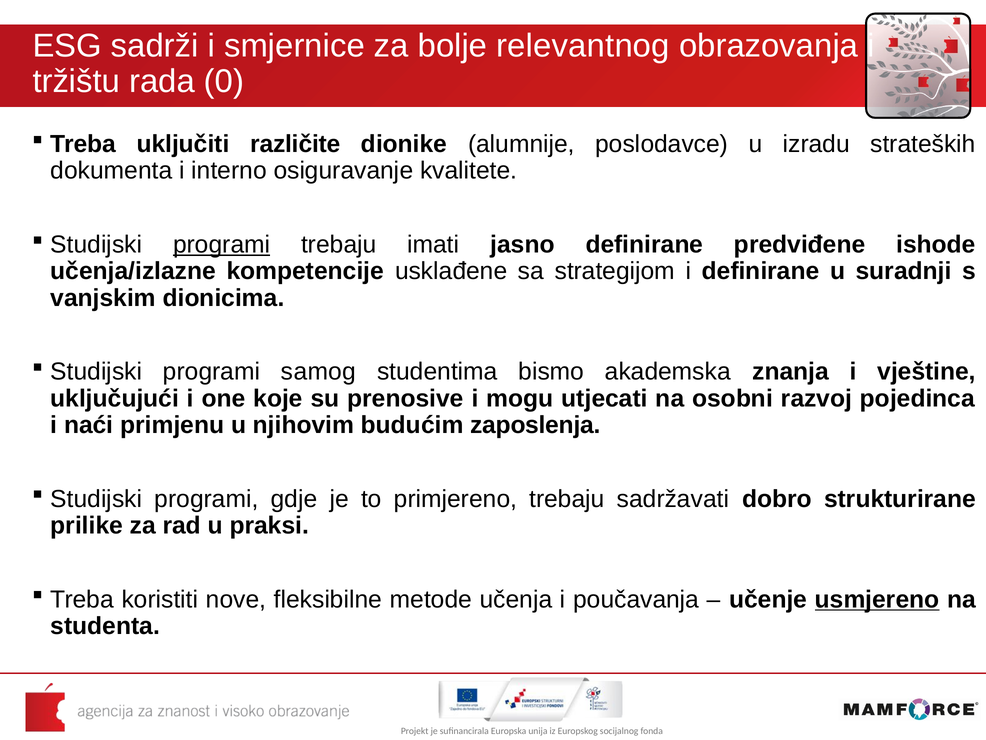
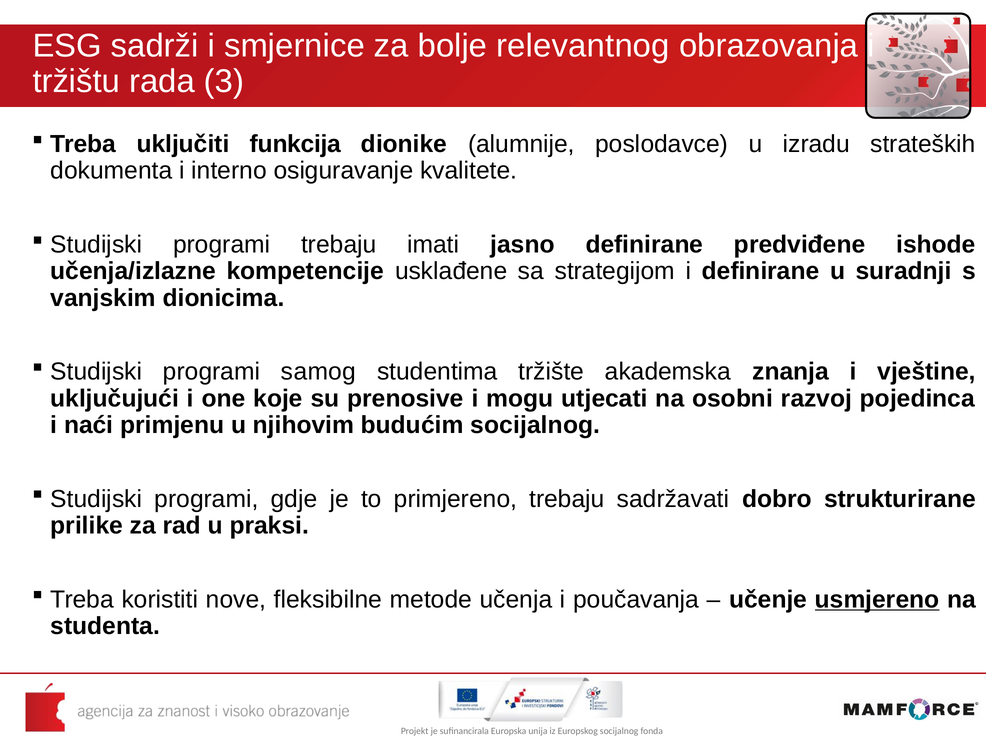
0: 0 -> 3 (224, 81)
različite: različite -> funkcija (295, 144)
programi underline: present -> none (222, 244)
bismo: bismo -> tržište (551, 372)
budućim zaposlenja: zaposlenja -> socijalnog (535, 425)
